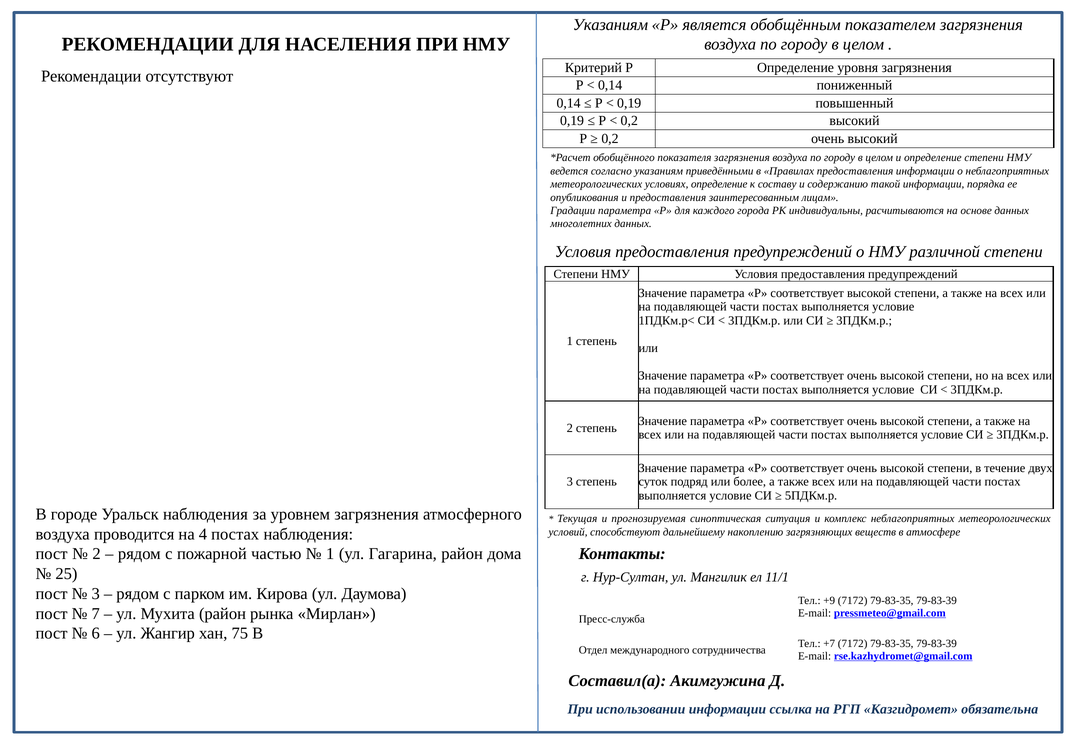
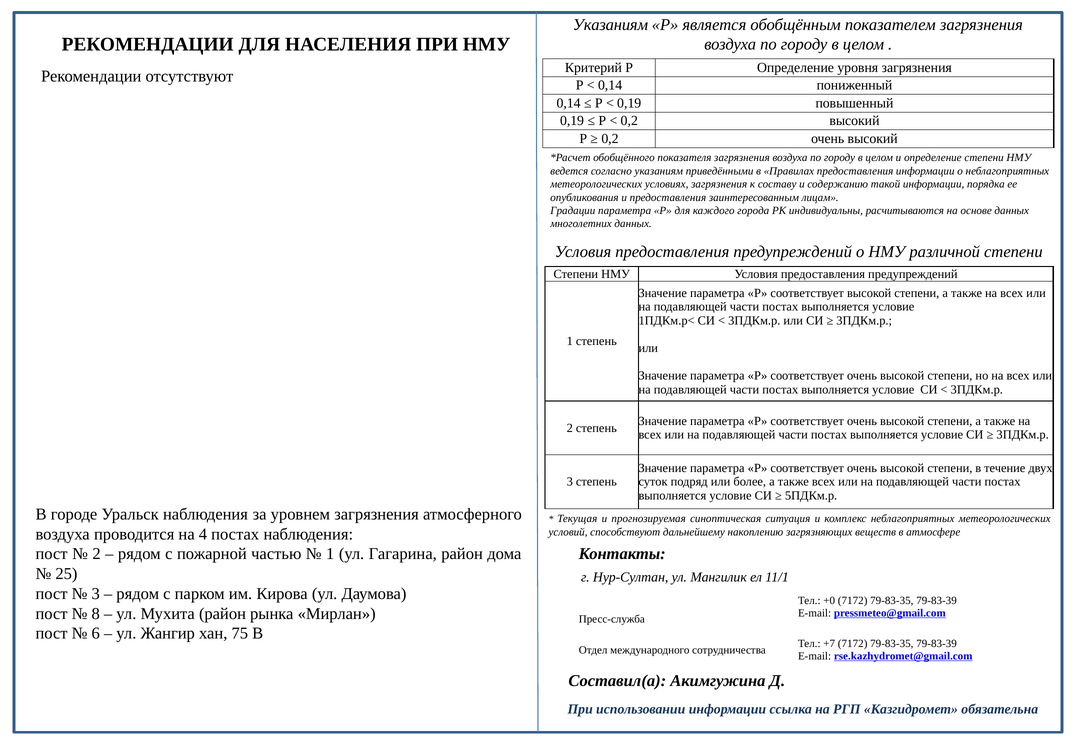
условиях определение: определение -> загрязнения (719, 184)
+9: +9 -> +0 (829, 601)
7: 7 -> 8 (96, 614)
